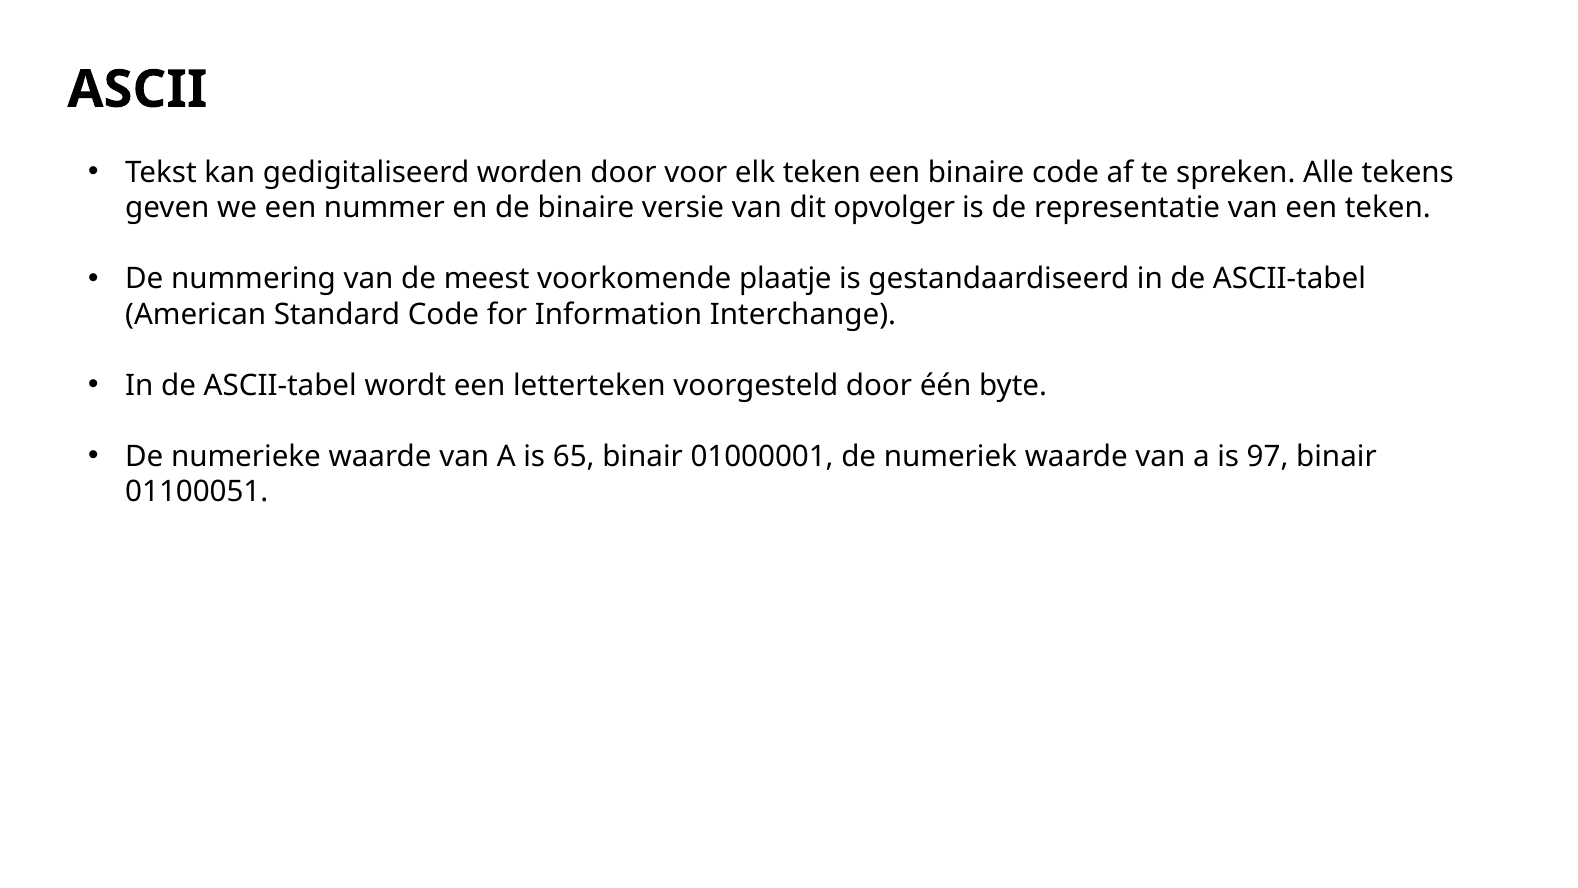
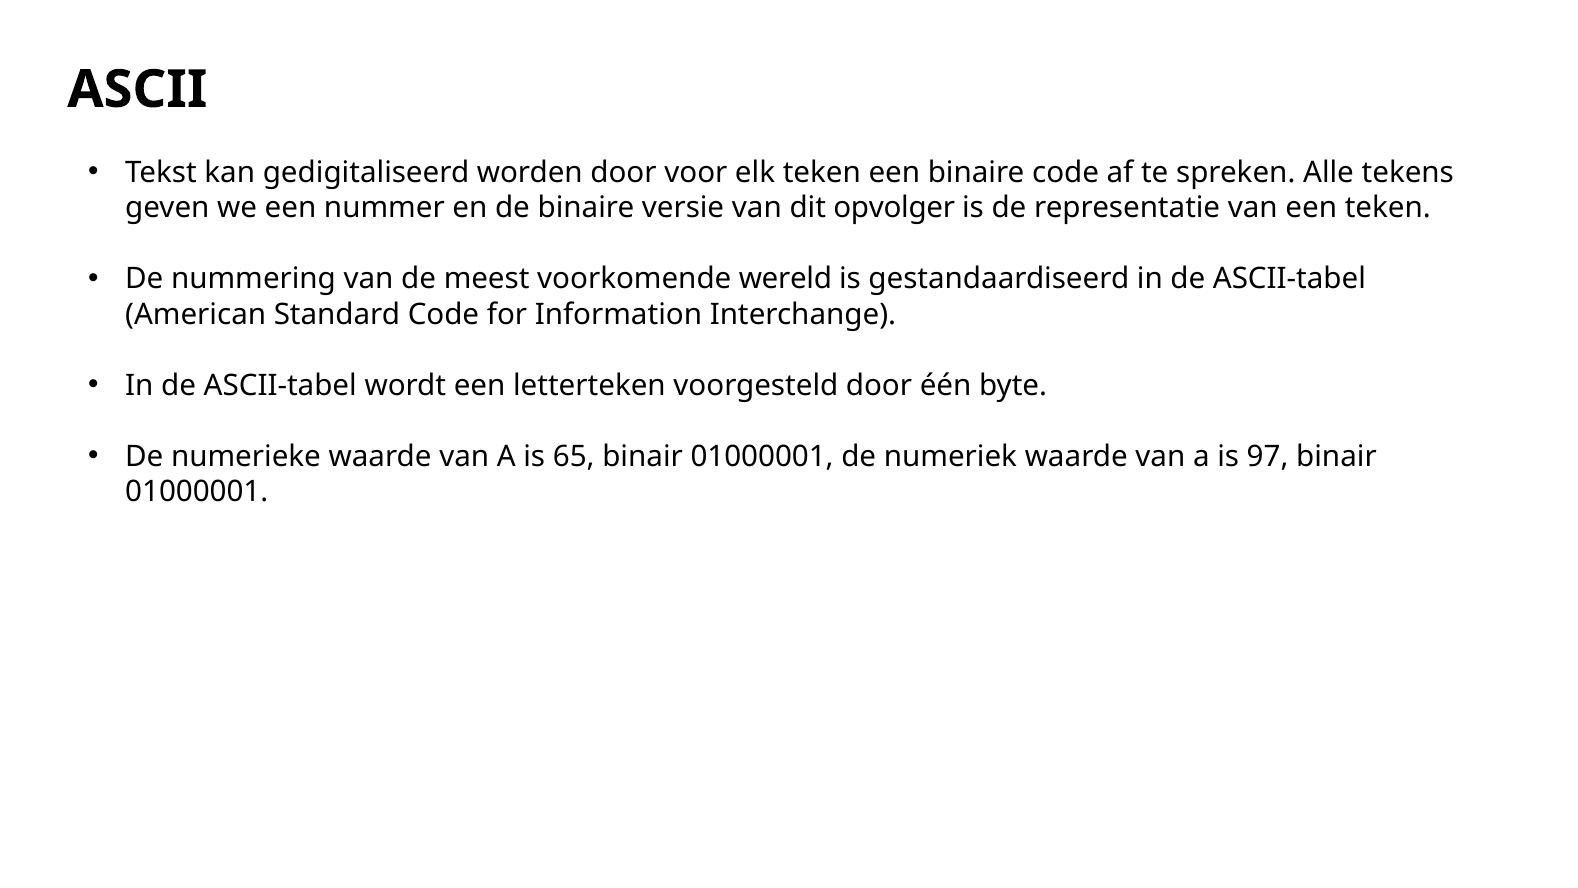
plaatje: plaatje -> wereld (785, 279)
01100051: 01100051 -> 01000001 (197, 492)
